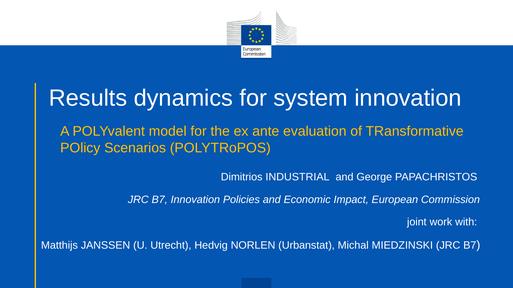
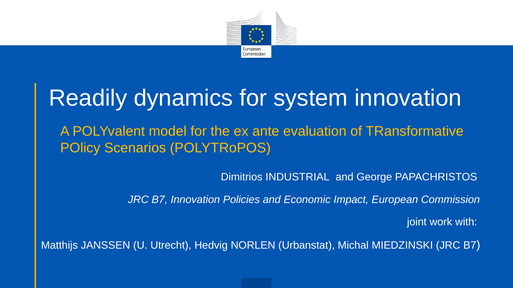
Results: Results -> Readily (88, 98)
